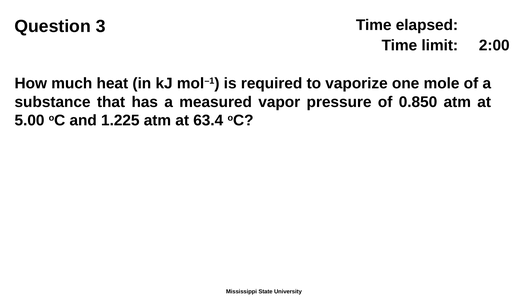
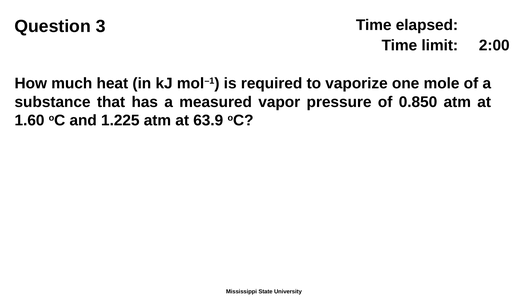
5.00: 5.00 -> 1.60 (30, 120)
63.4: 63.4 -> 63.9 (208, 120)
